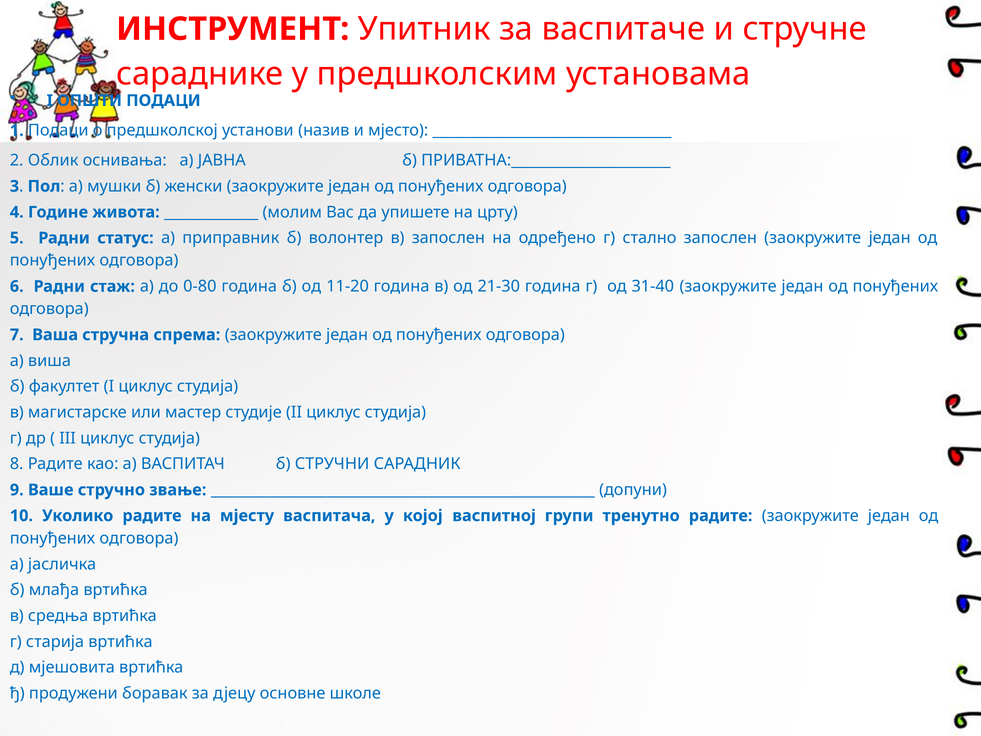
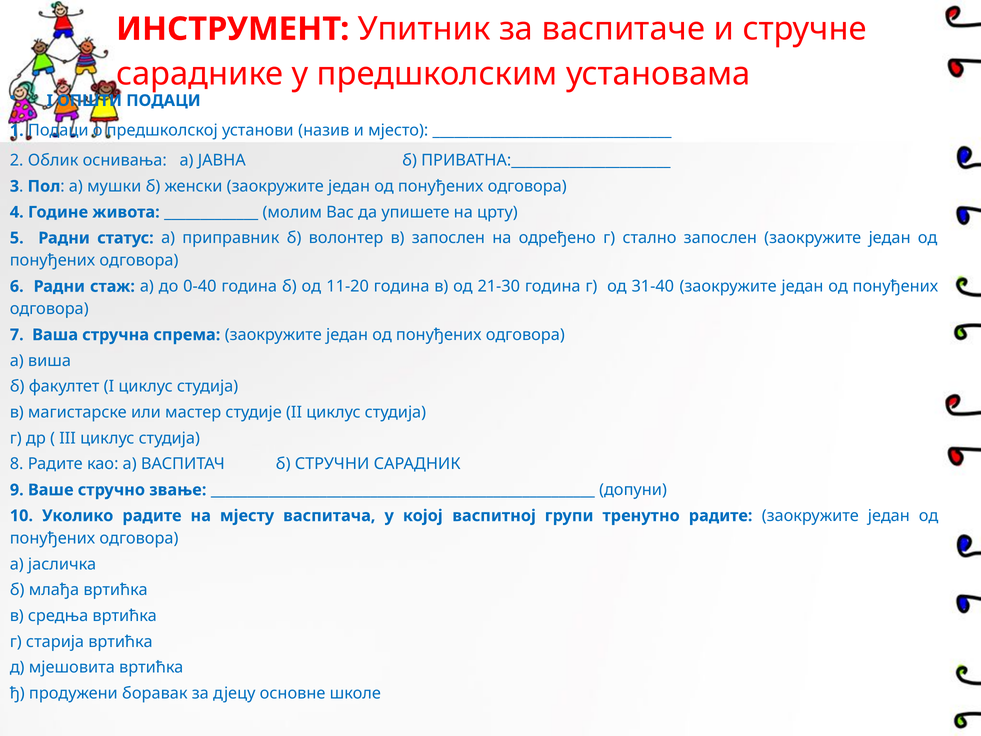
0-80: 0-80 -> 0-40 (200, 286)
